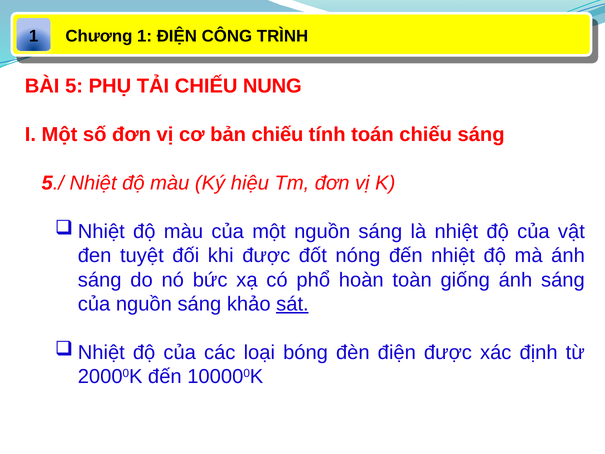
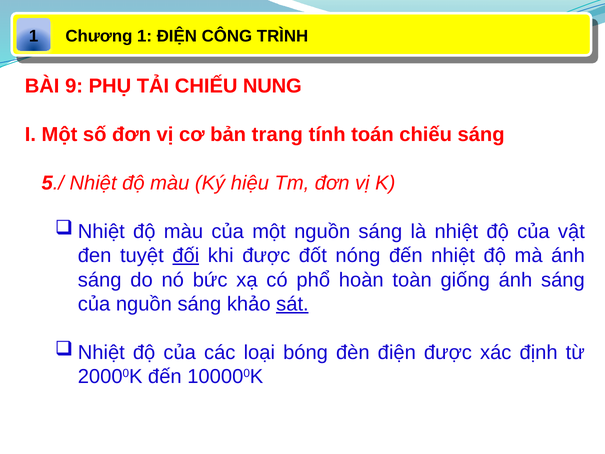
5: 5 -> 9 (74, 86)
bản chiếu: chiếu -> trang (277, 135)
đối underline: none -> present (186, 256)
